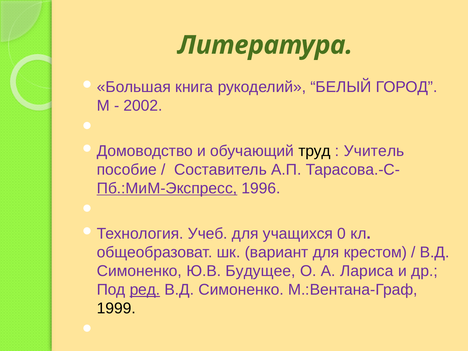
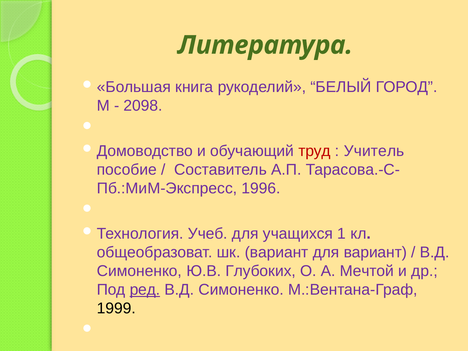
2002: 2002 -> 2098 (143, 106)
труд colour: black -> red (314, 151)
Пб.:МиМ-Экспресс underline: present -> none (167, 188)
0: 0 -> 1 (342, 234)
для крестом: крестом -> вариант (375, 252)
Будущее: Будущее -> Глубоких (261, 271)
Лариса: Лариса -> Мечтой (367, 271)
